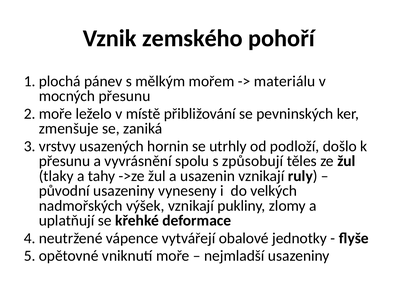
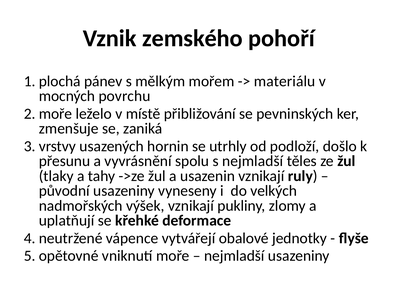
mocných přesunu: přesunu -> povrchu (124, 96)
s způsobují: způsobují -> nejmladší (253, 161)
